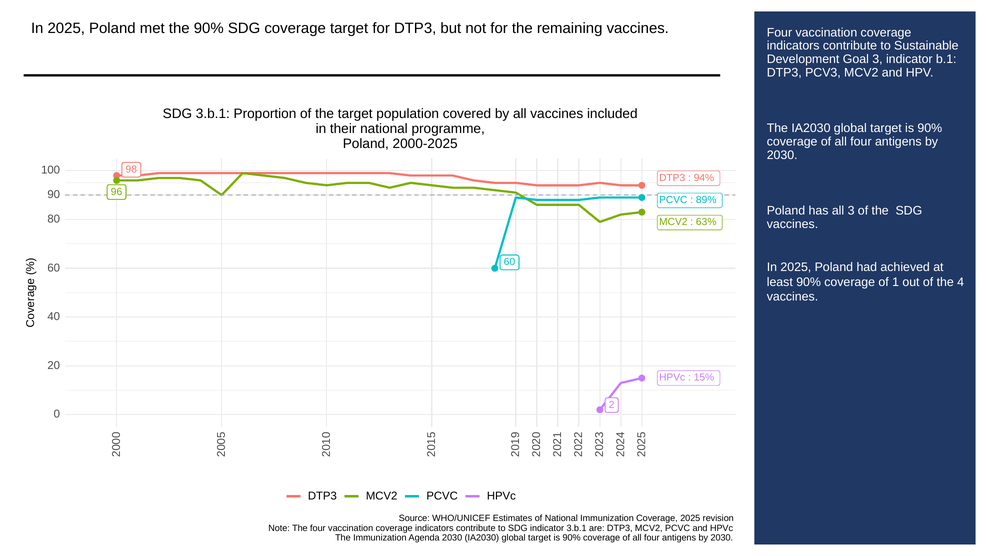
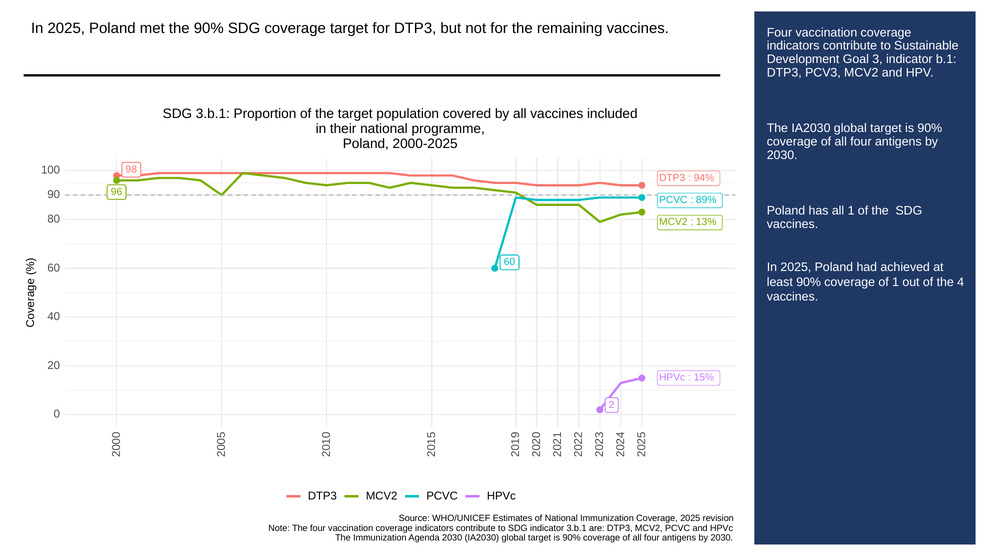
all 3: 3 -> 1 (851, 211)
63%: 63% -> 13% (706, 222)
